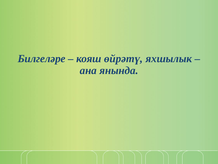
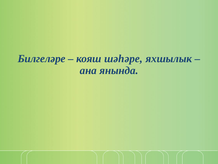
өйрәтү: өйрәтү -> шәһәре (123, 58)
